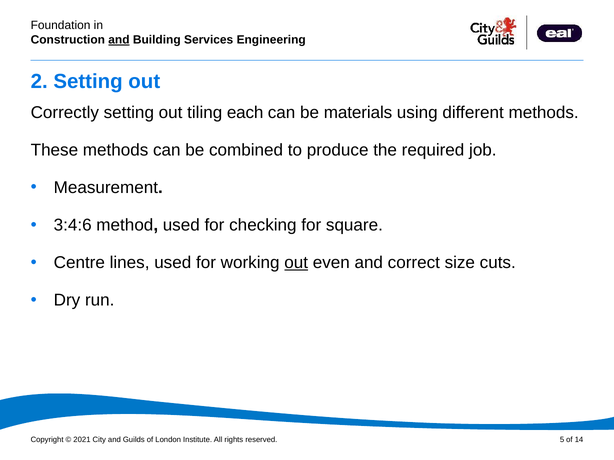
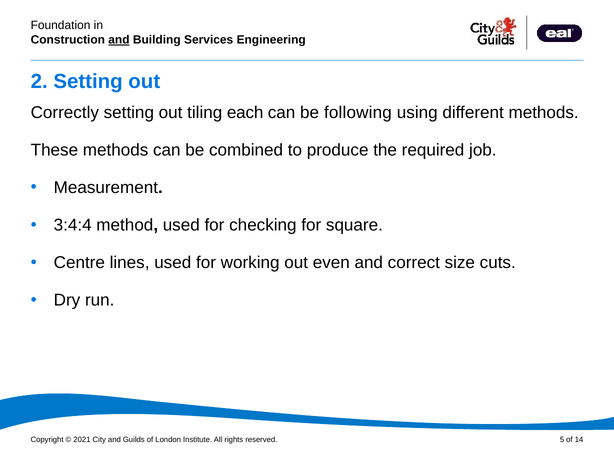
materials: materials -> following (358, 113)
3:4:6: 3:4:6 -> 3:4:4 (73, 226)
out underline: present -> none (296, 263)
